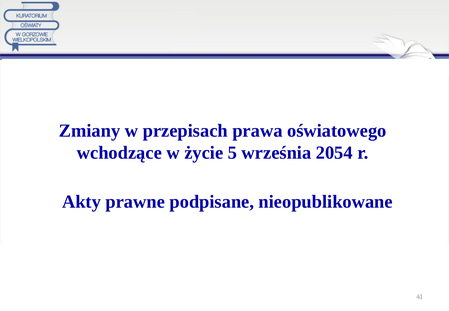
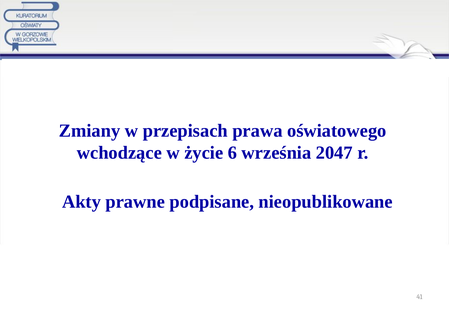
5: 5 -> 6 (232, 153)
2054: 2054 -> 2047 (334, 153)
